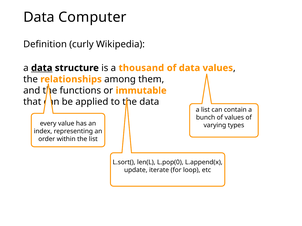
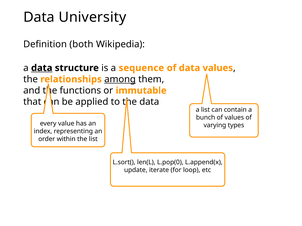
Computer: Computer -> University (92, 17)
curly: curly -> both (81, 44)
thousand: thousand -> sequence (141, 68)
among underline: none -> present (120, 79)
